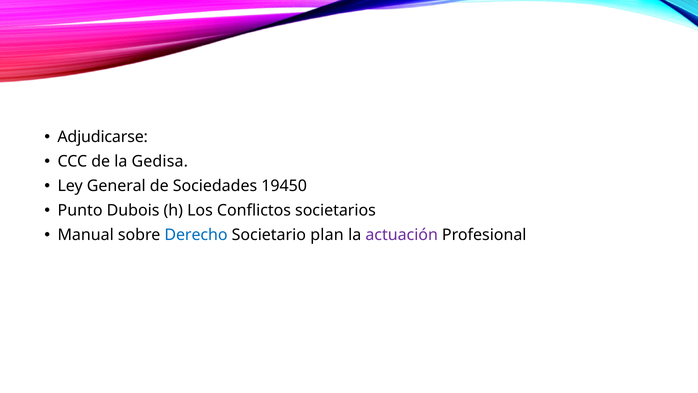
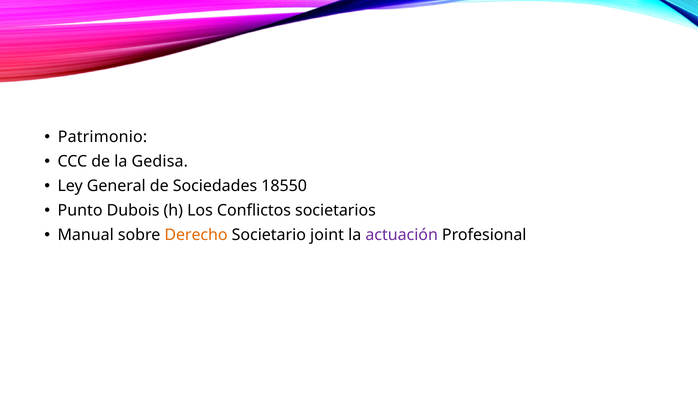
Adjudicarse: Adjudicarse -> Patrimonio (102, 137)
19450: 19450 -> 18550 (284, 186)
Derecho colour: blue -> orange (196, 235)
plan: plan -> joint (327, 235)
